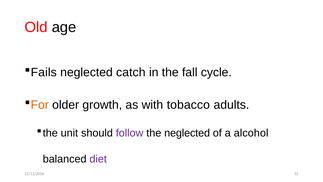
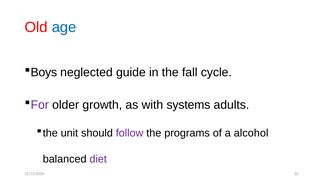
age colour: black -> blue (64, 27)
Fails: Fails -> Boys (44, 72)
catch: catch -> guide (131, 72)
For colour: orange -> purple (40, 105)
tobacco: tobacco -> systems (188, 105)
the neglected: neglected -> programs (187, 133)
